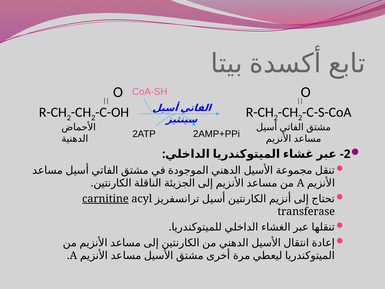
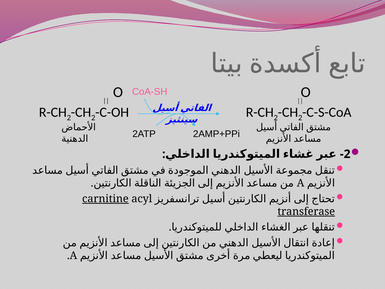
transferase underline: none -> present (306, 211)
